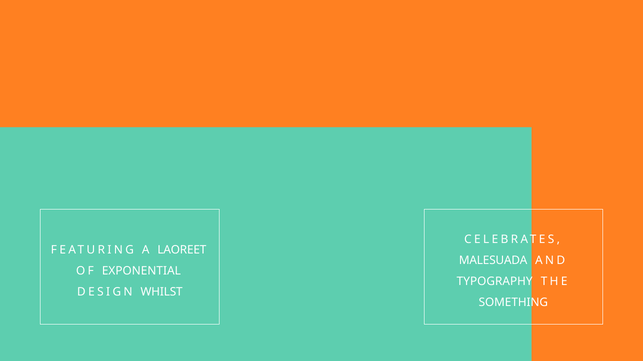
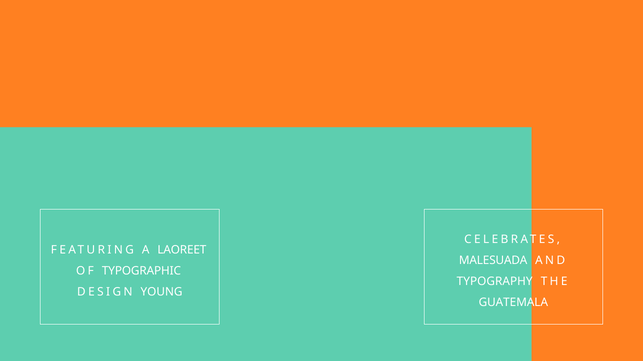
EXPONENTIAL: EXPONENTIAL -> TYPOGRAPHIC (141, 272)
WHILST: WHILST -> YOUNG (162, 293)
SOMETHING: SOMETHING -> GUATEMALA (513, 303)
